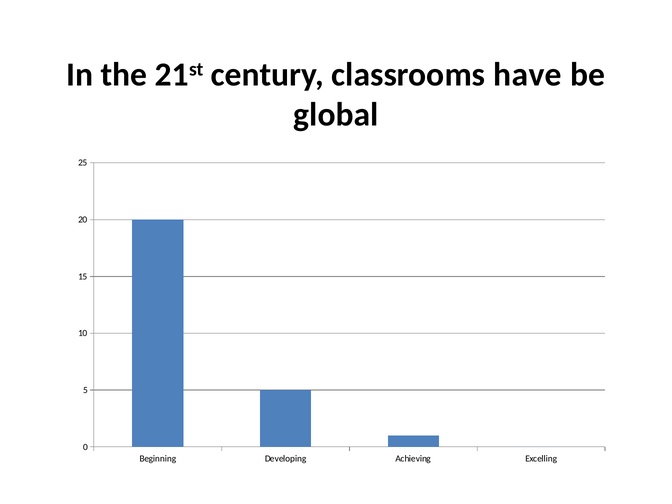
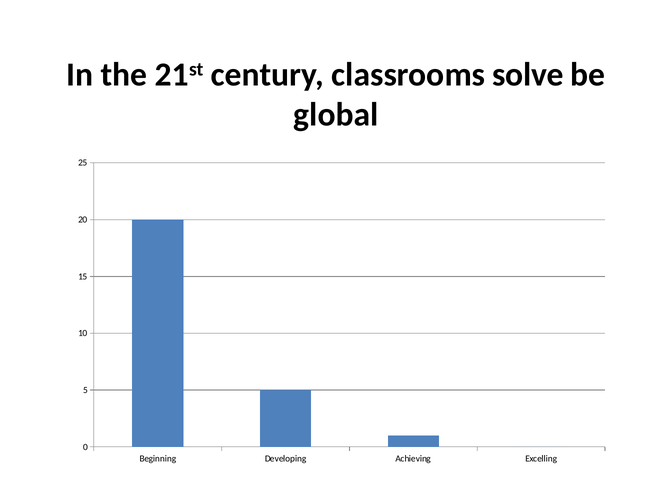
have: have -> solve (528, 75)
